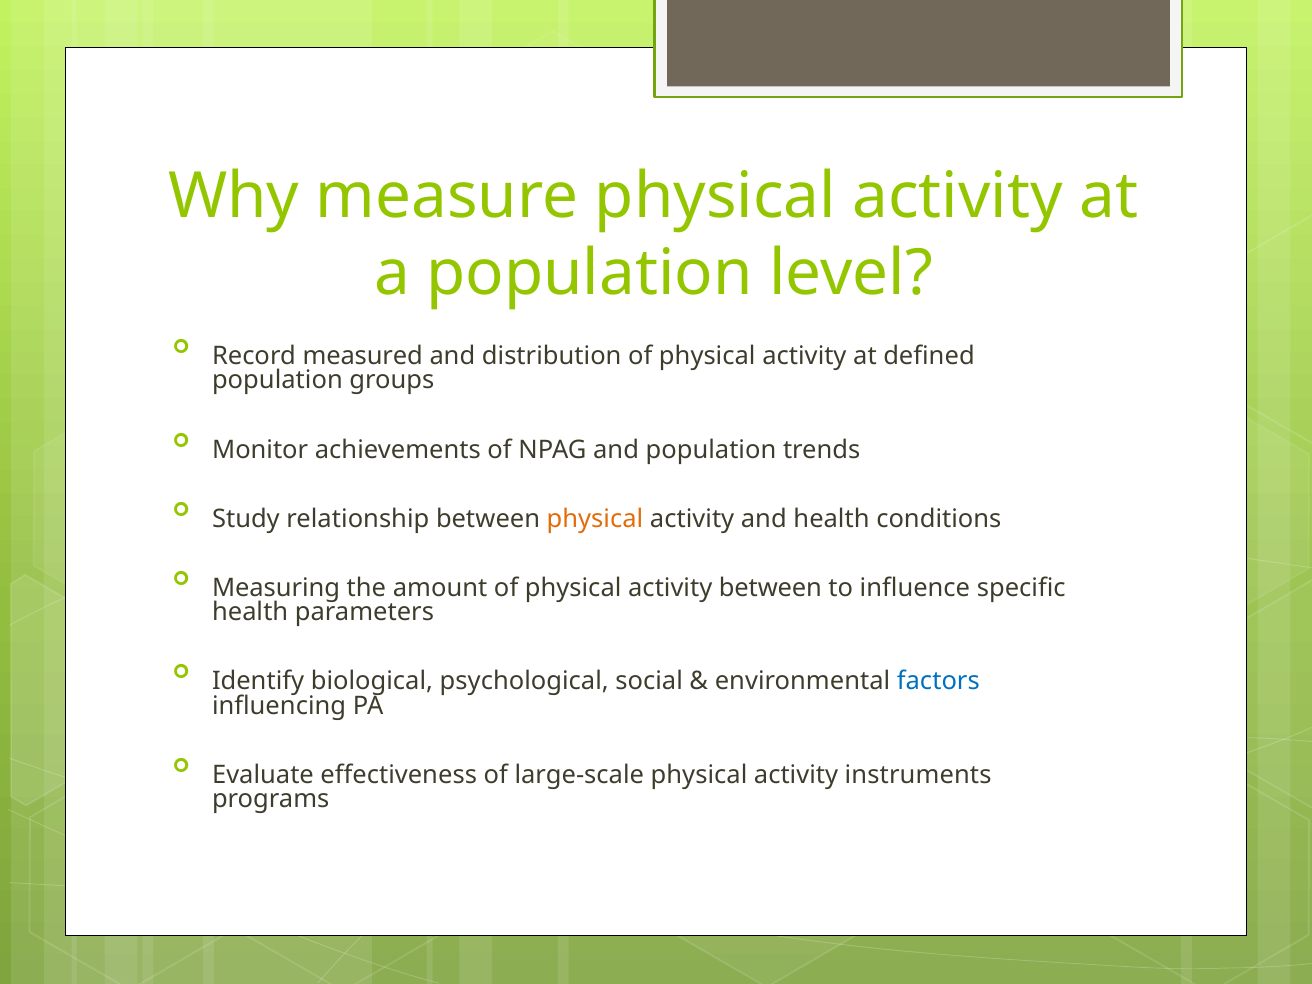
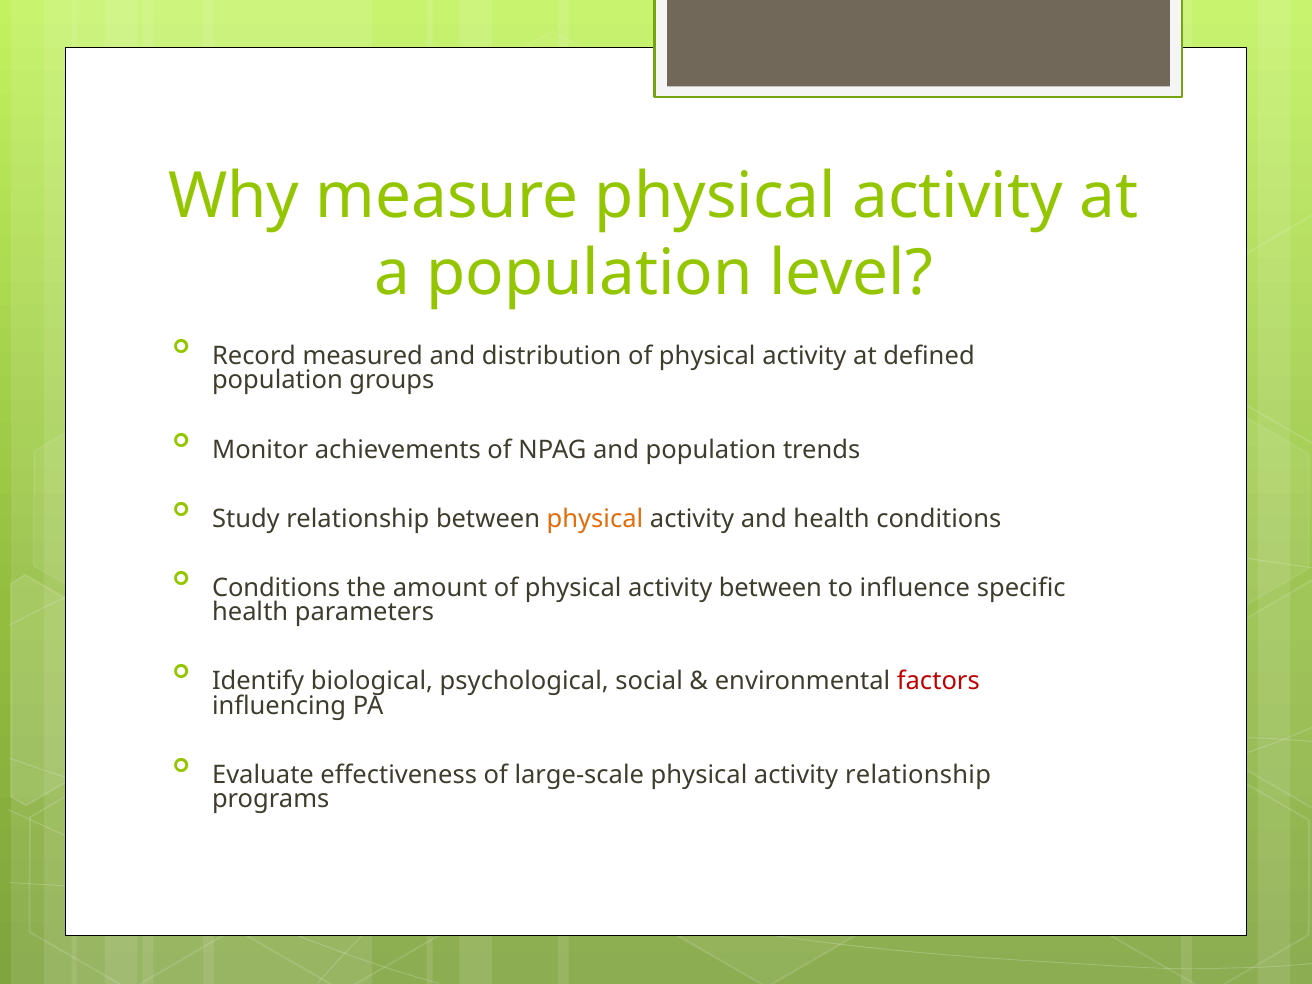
Measuring: Measuring -> Conditions (276, 588)
factors colour: blue -> red (938, 681)
activity instruments: instruments -> relationship (918, 775)
